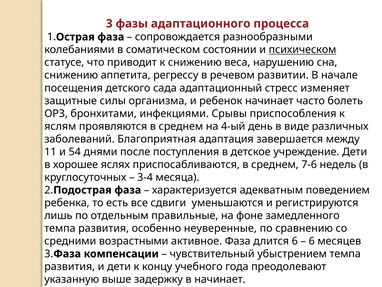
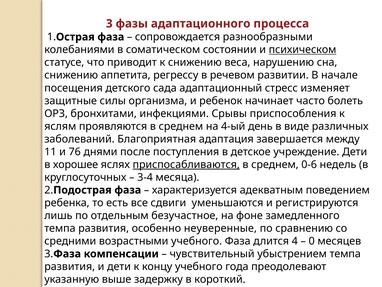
54: 54 -> 76 (75, 152)
приспосабливаются underline: none -> present (186, 164)
7-6: 7-6 -> 0-6 (309, 164)
правильные: правильные -> безучастное (185, 215)
возрастными активное: активное -> учебного (197, 241)
длится 6: 6 -> 4 (295, 241)
6: 6 -> 0 (312, 241)
в начинает: начинает -> короткий (220, 279)
